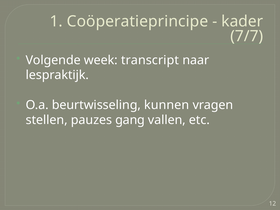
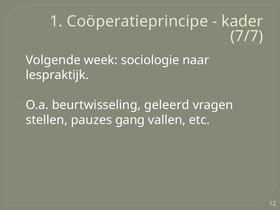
transcript: transcript -> sociologie (150, 60)
kunnen: kunnen -> geleerd (167, 105)
